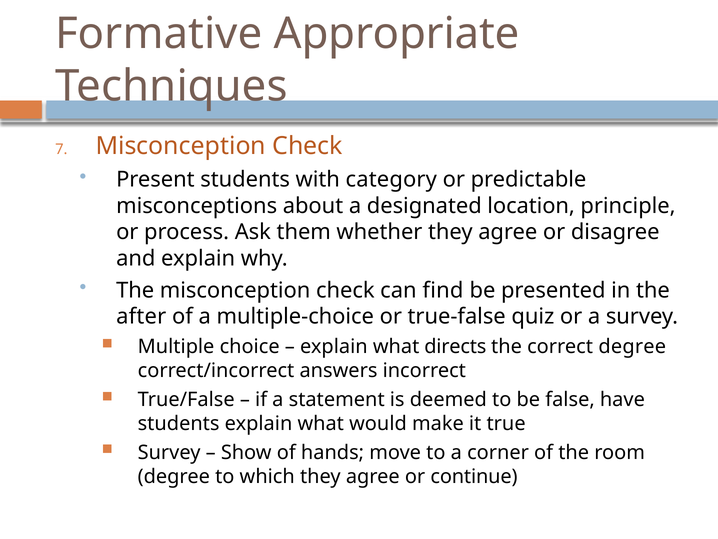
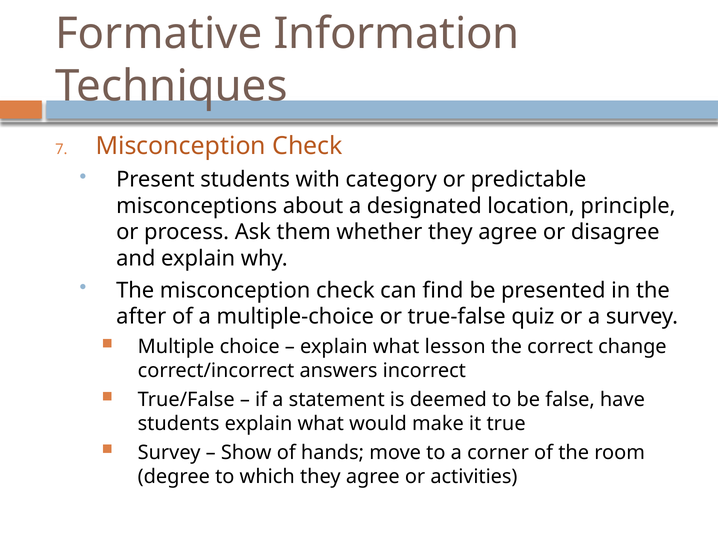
Appropriate: Appropriate -> Information (397, 34)
directs: directs -> lesson (455, 346)
correct degree: degree -> change (632, 346)
continue: continue -> activities (474, 476)
